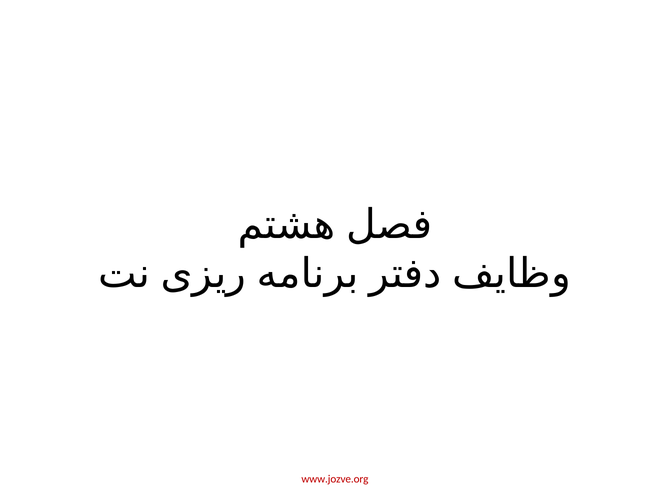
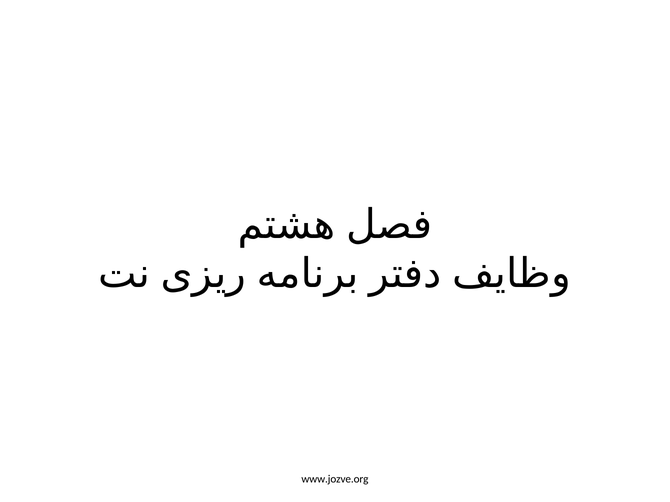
www.jozve.org colour: red -> black (335, 480)
